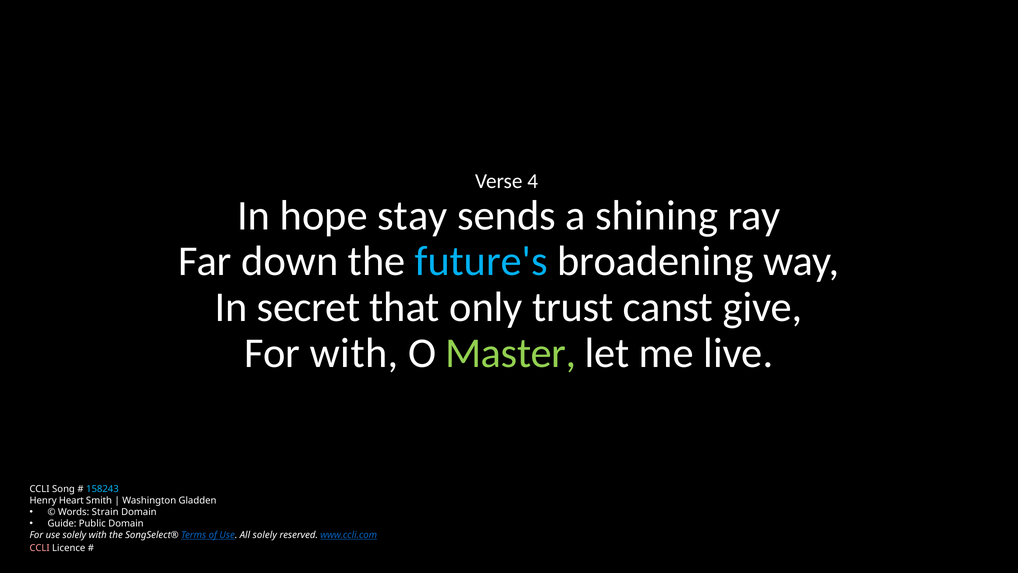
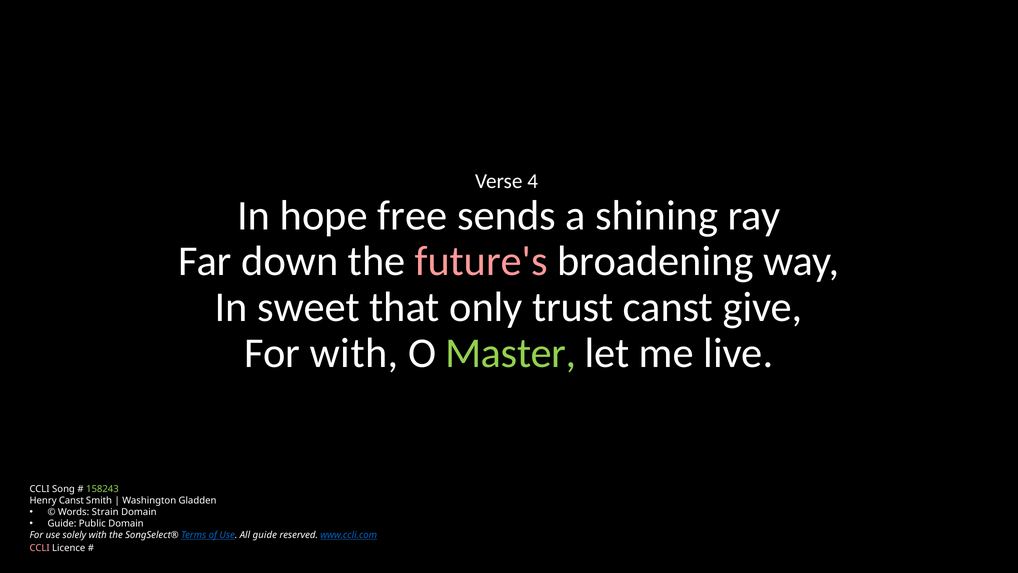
stay: stay -> free (412, 215)
future's colour: light blue -> pink (481, 261)
secret: secret -> sweet (308, 307)
158243 colour: light blue -> light green (102, 489)
Henry Heart: Heart -> Canst (71, 500)
All solely: solely -> guide (265, 535)
